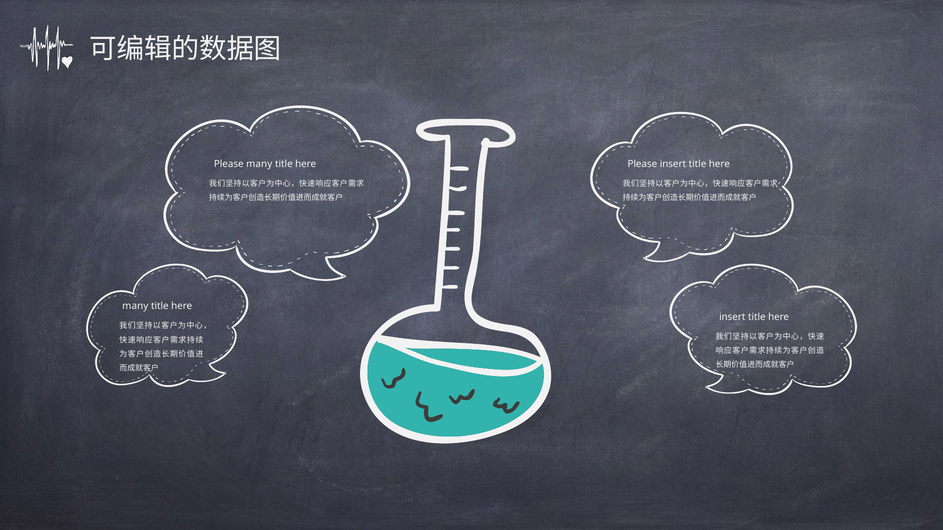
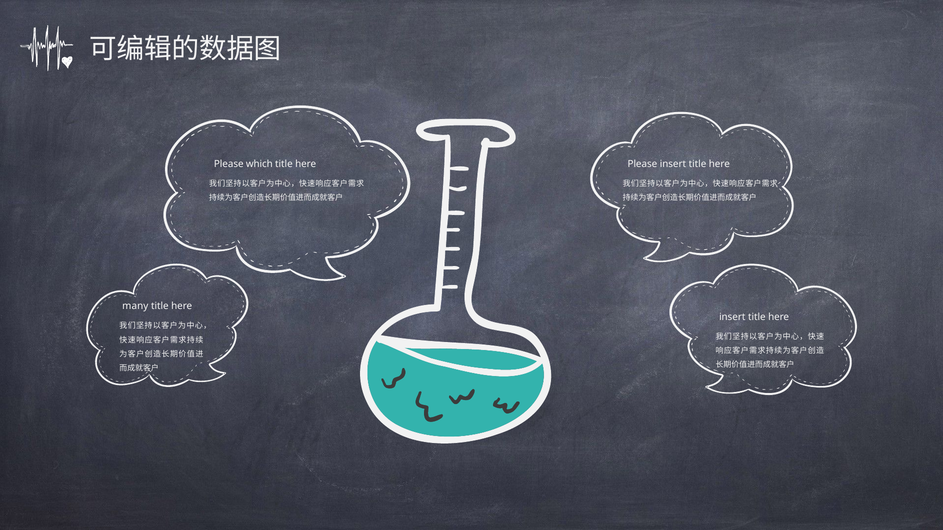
Please many: many -> which (259, 164)
